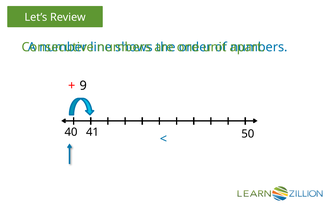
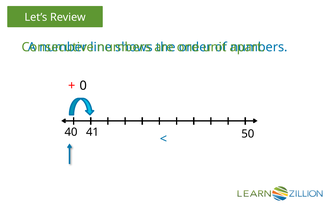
9: 9 -> 0 (83, 85)
